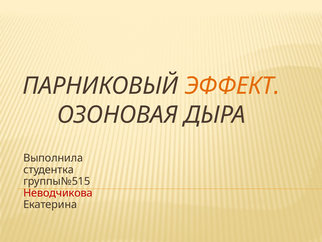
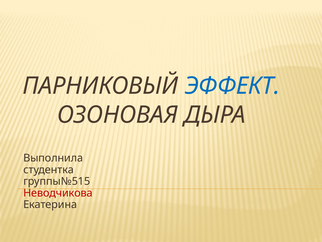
ЭФФЕКТ colour: orange -> blue (232, 86)
